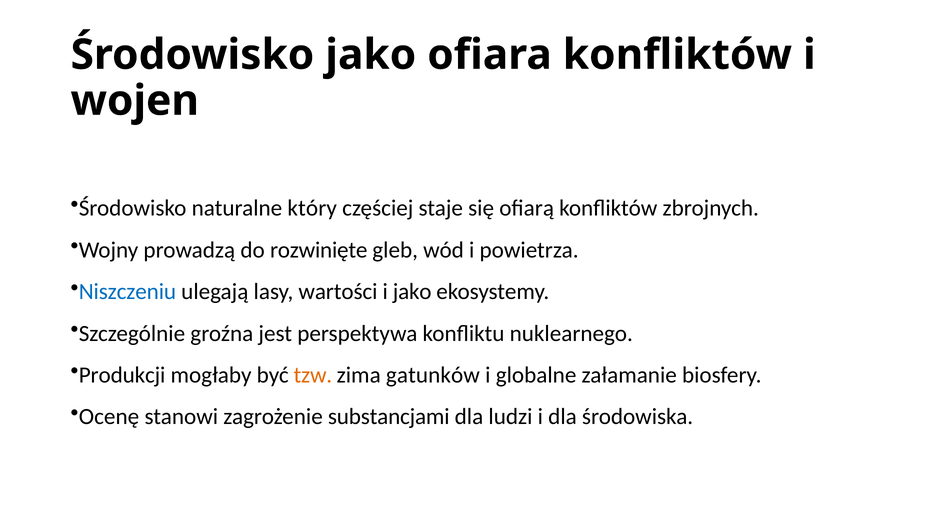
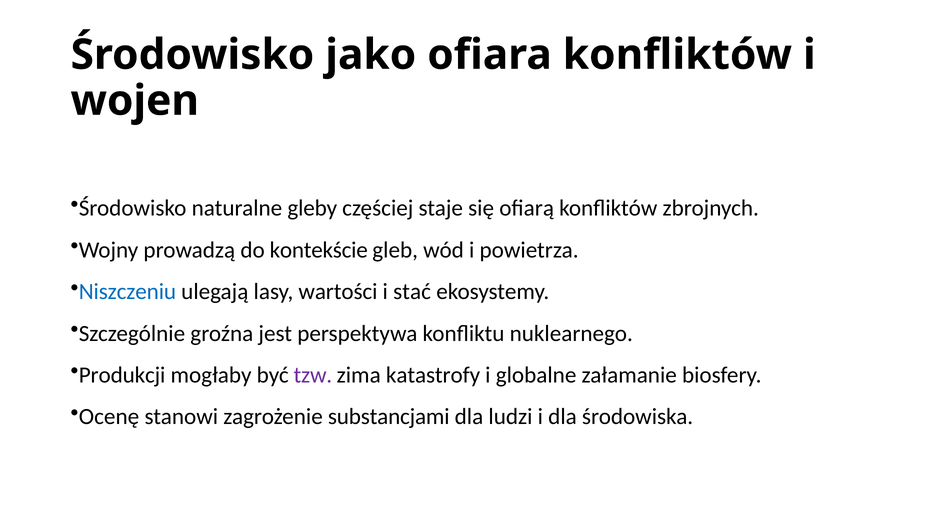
który: który -> gleby (312, 208)
rozwinięte: rozwinięte -> kontekście (319, 250)
i jako: jako -> stać (412, 292)
tzw colour: orange -> purple (313, 375)
gatunków: gatunków -> katastrofy (433, 375)
